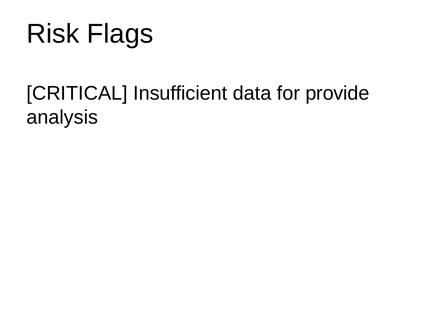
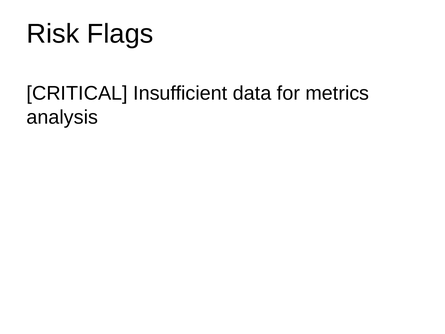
provide: provide -> metrics (337, 93)
